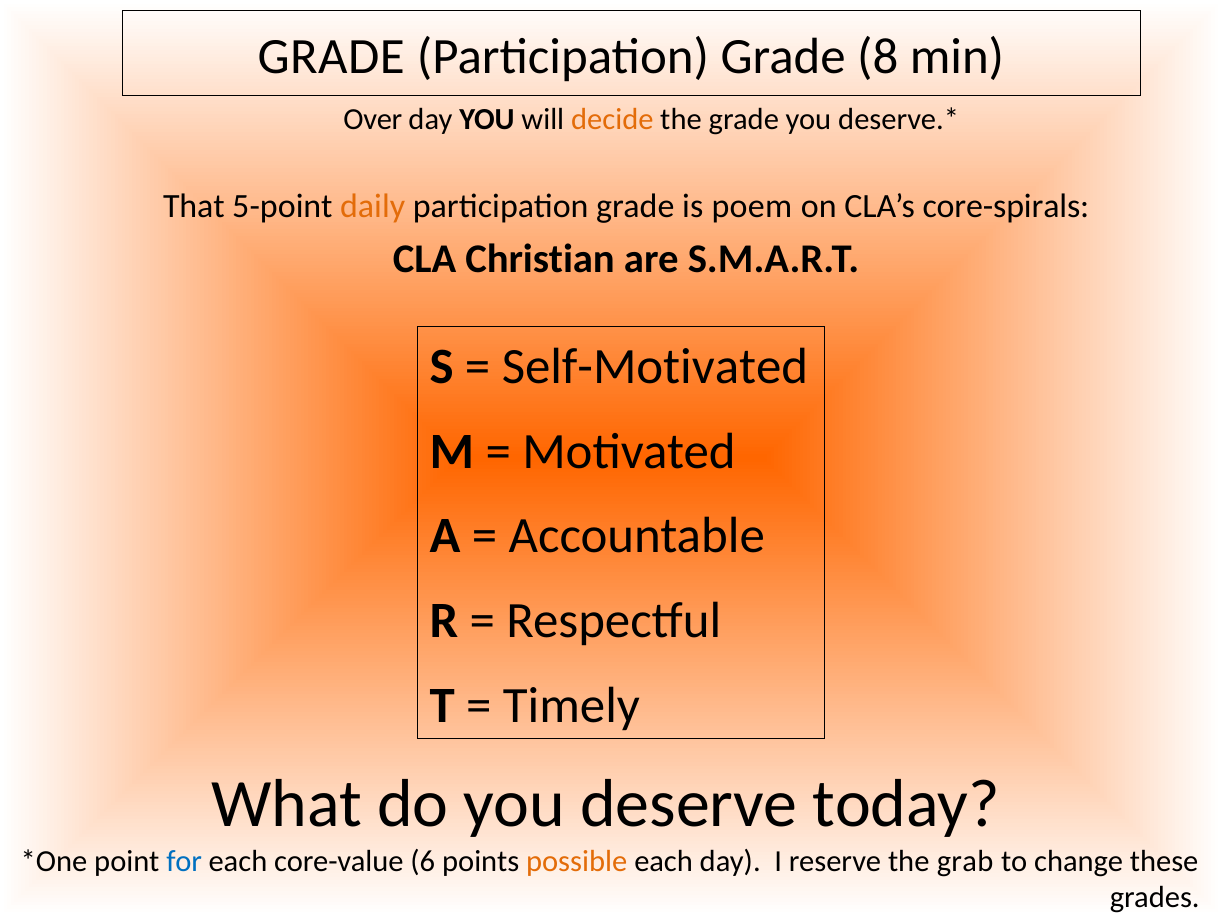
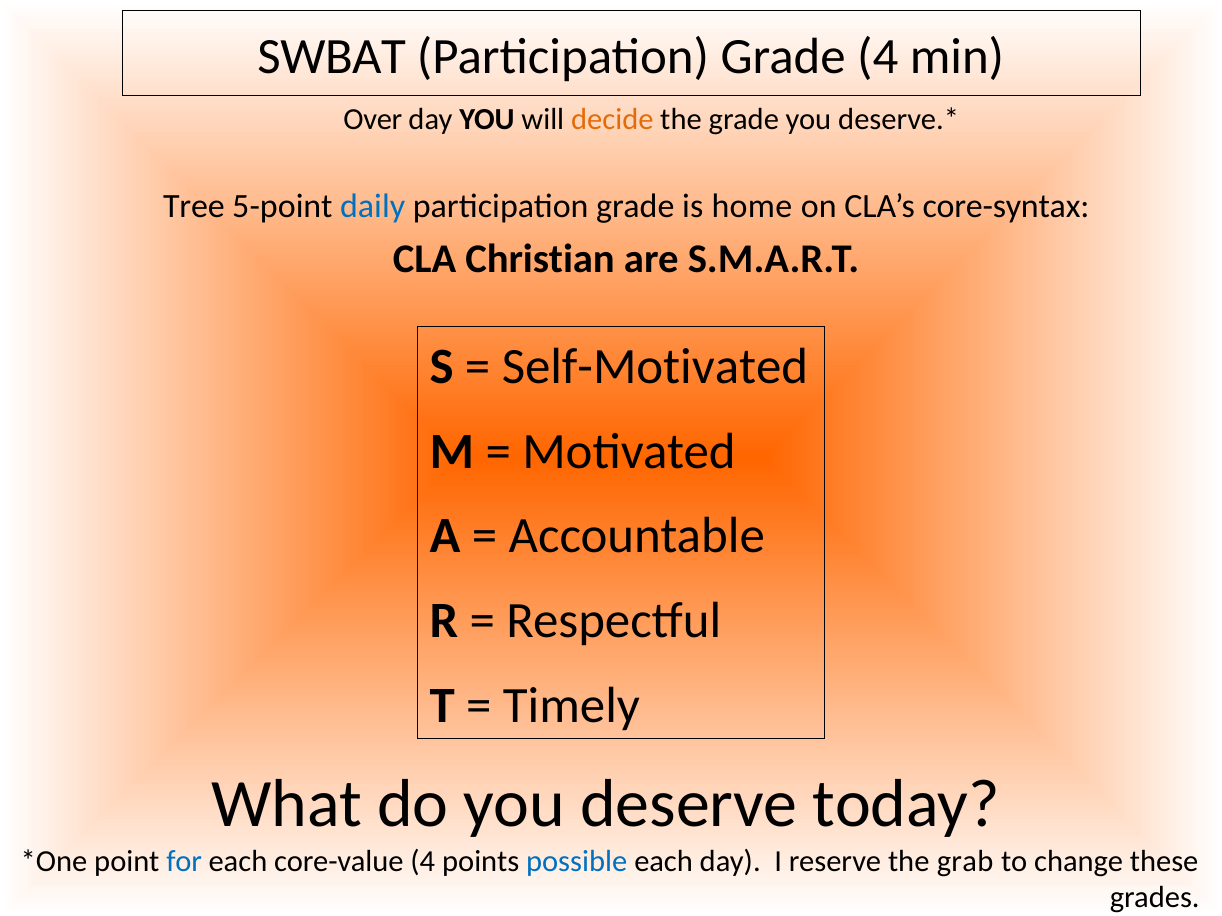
GRADE: GRADE -> SWBAT (332, 56)
Grade 8: 8 -> 4 (878, 56)
That: That -> Tree (194, 206)
daily colour: orange -> blue (373, 206)
poem: poem -> home (752, 206)
core-spirals: core-spirals -> core-syntax (1006, 206)
core-value 6: 6 -> 4 (423, 861)
possible colour: orange -> blue (577, 861)
